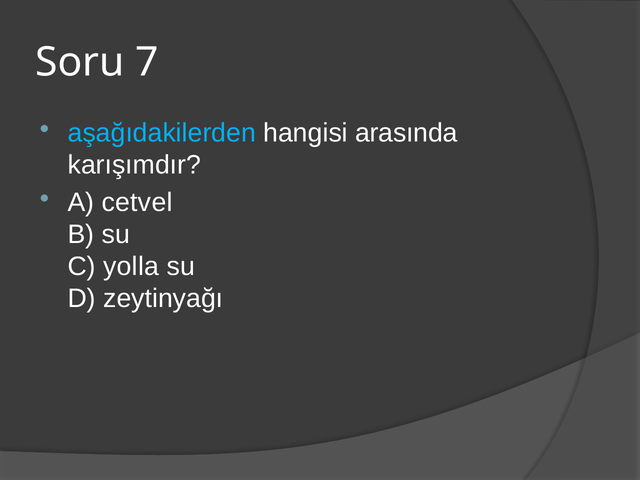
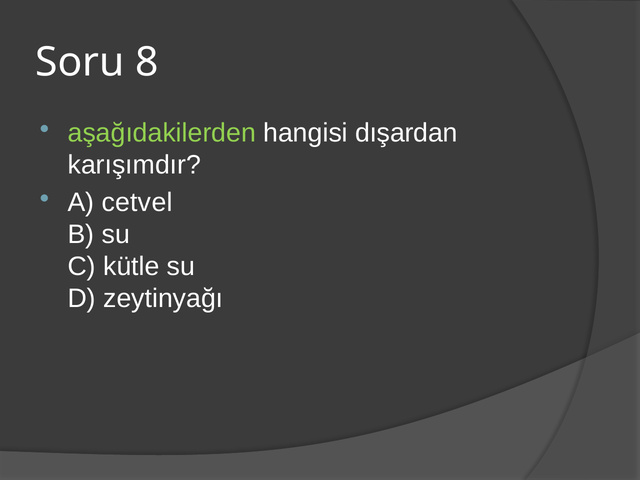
7: 7 -> 8 (147, 62)
aşağıdakilerden colour: light blue -> light green (162, 133)
arasında: arasında -> dışardan (406, 133)
yolla: yolla -> kütle (131, 266)
